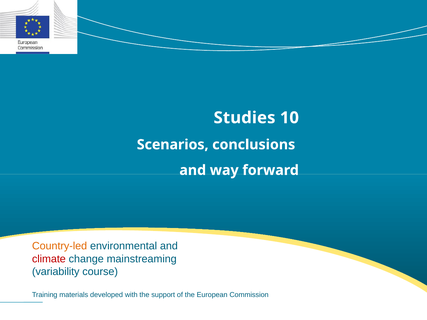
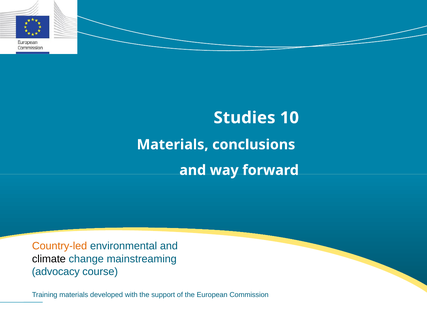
Scenarios: Scenarios -> Materials (173, 145)
climate colour: red -> black (49, 259)
variability: variability -> advocacy (56, 272)
